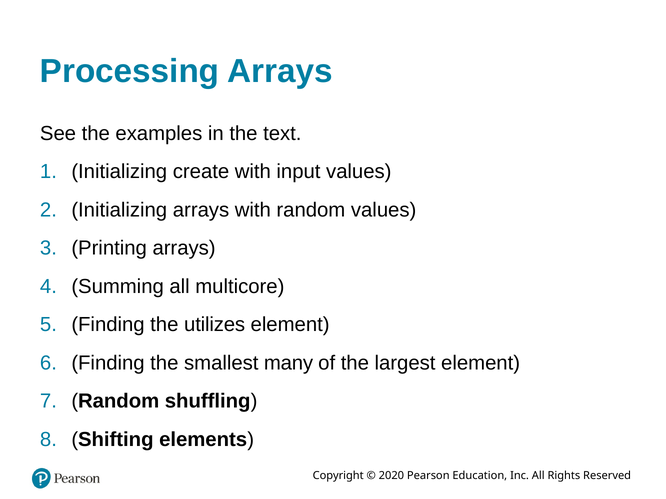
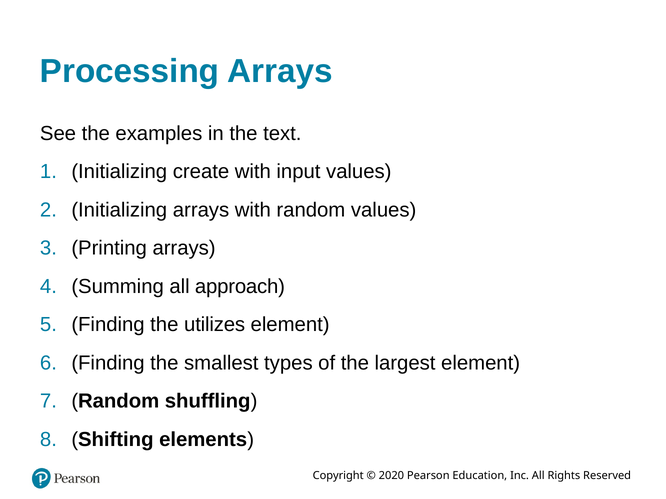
multicore: multicore -> approach (240, 287)
many: many -> types (288, 363)
